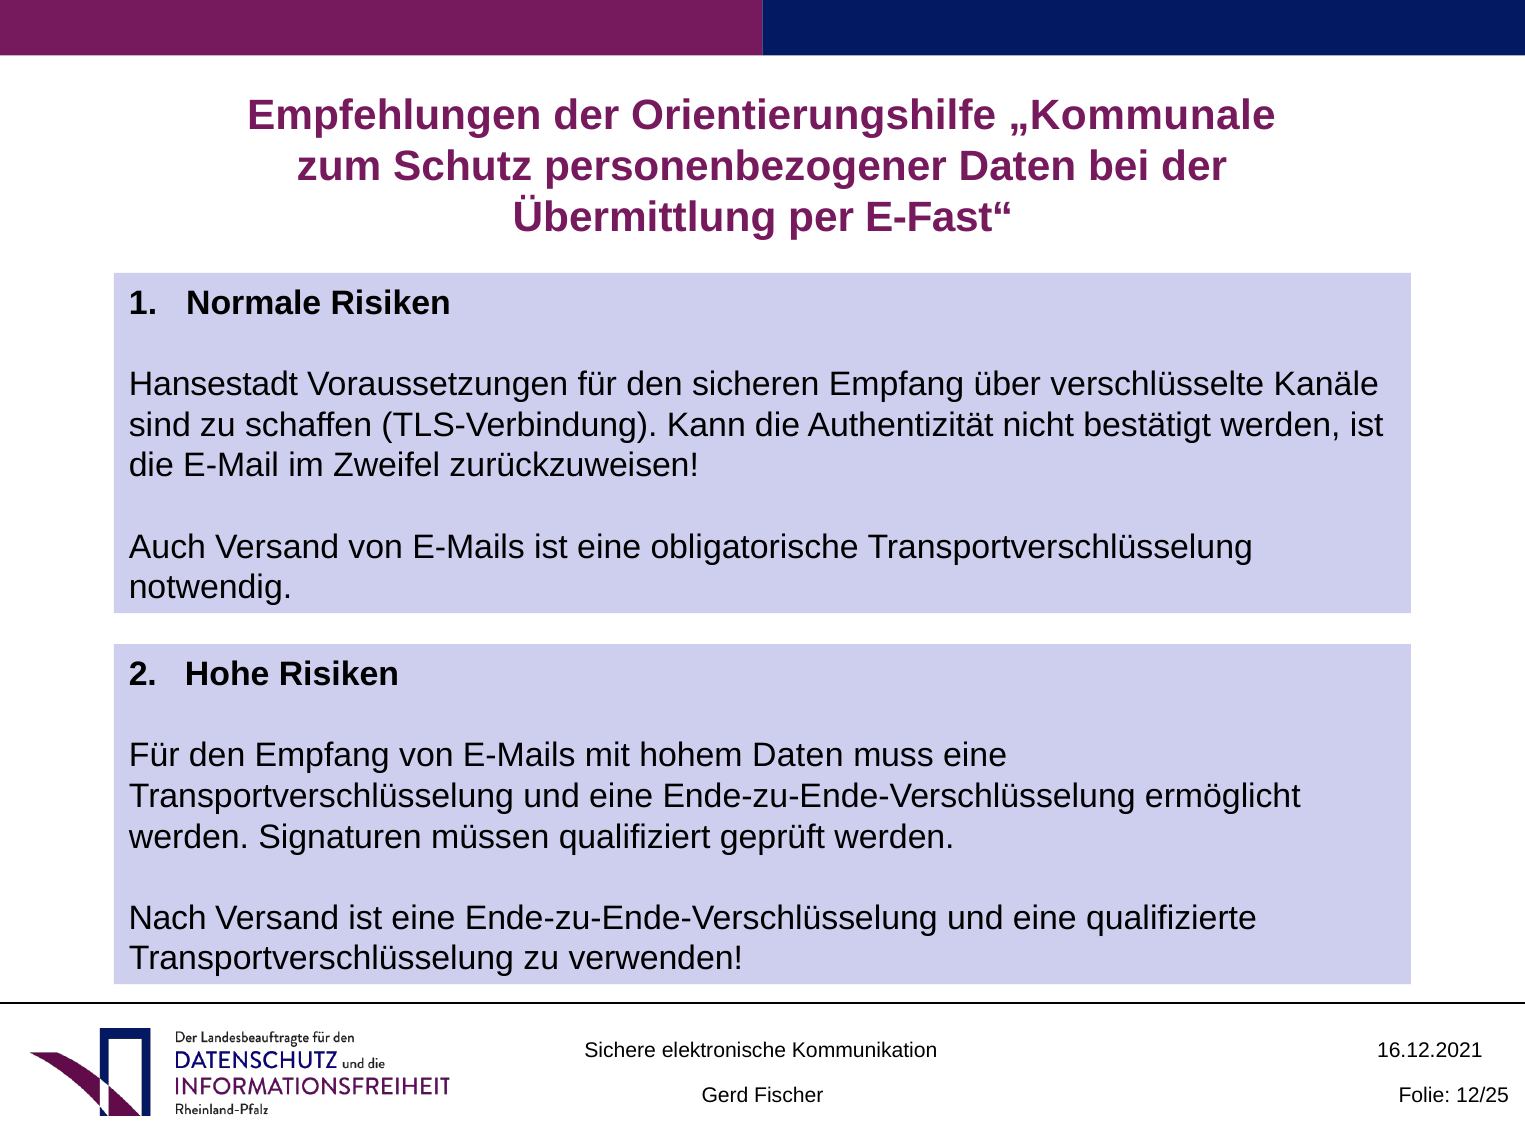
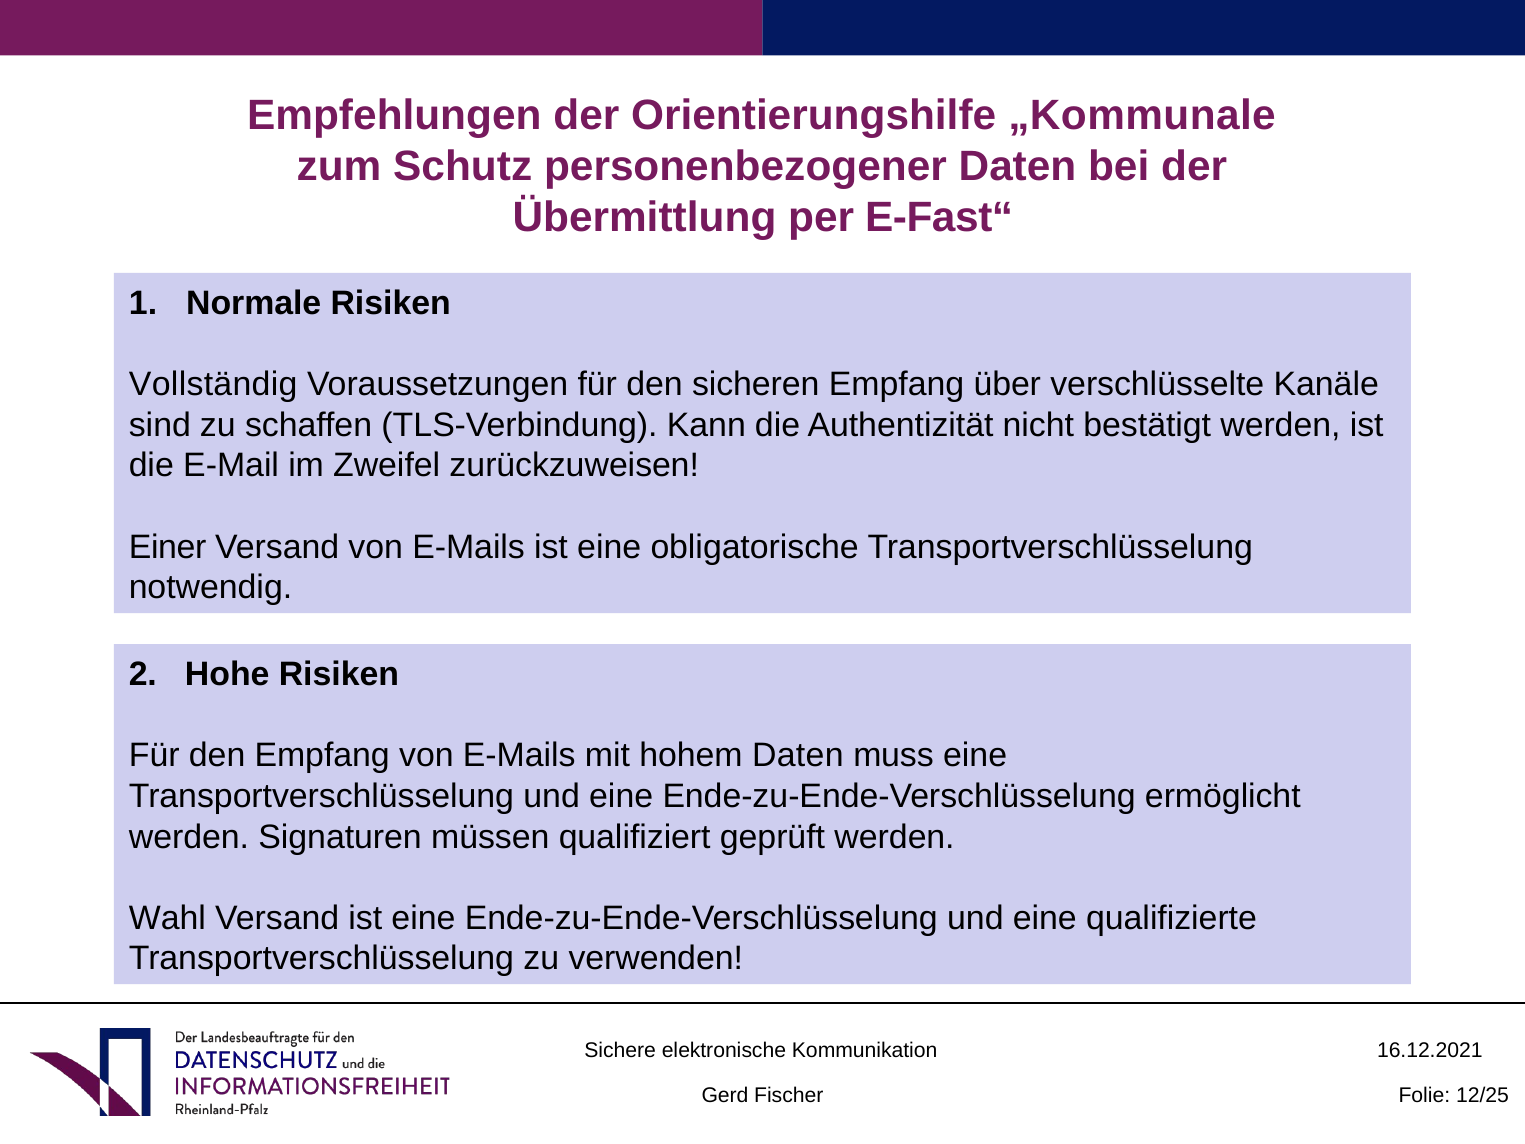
Hansestadt: Hansestadt -> Vollständig (213, 384)
Auch: Auch -> Einer (168, 547)
Nach: Nach -> Wahl (167, 918)
